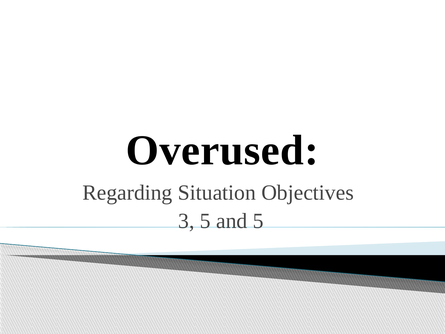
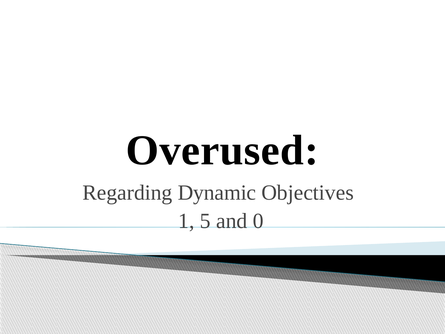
Situation: Situation -> Dynamic (217, 192)
3: 3 -> 1 (186, 221)
and 5: 5 -> 0 (258, 221)
